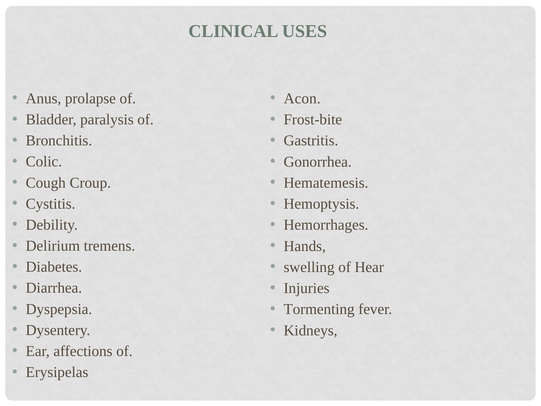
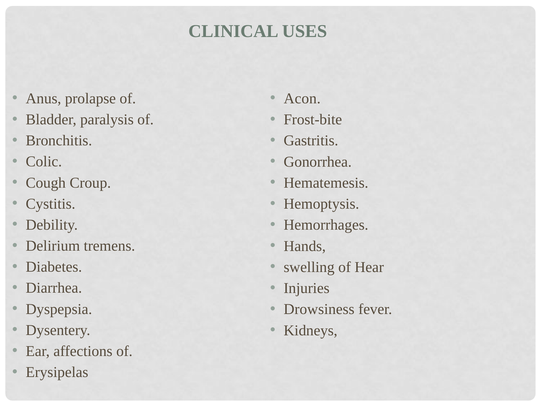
Tormenting: Tormenting -> Drowsiness (319, 309)
